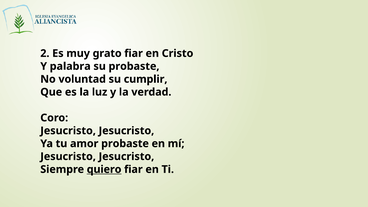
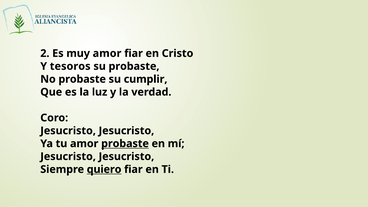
muy grato: grato -> amor (107, 53)
palabra: palabra -> tesoros (70, 66)
No voluntad: voluntad -> probaste (82, 79)
probaste underline: none -> present (125, 144)
